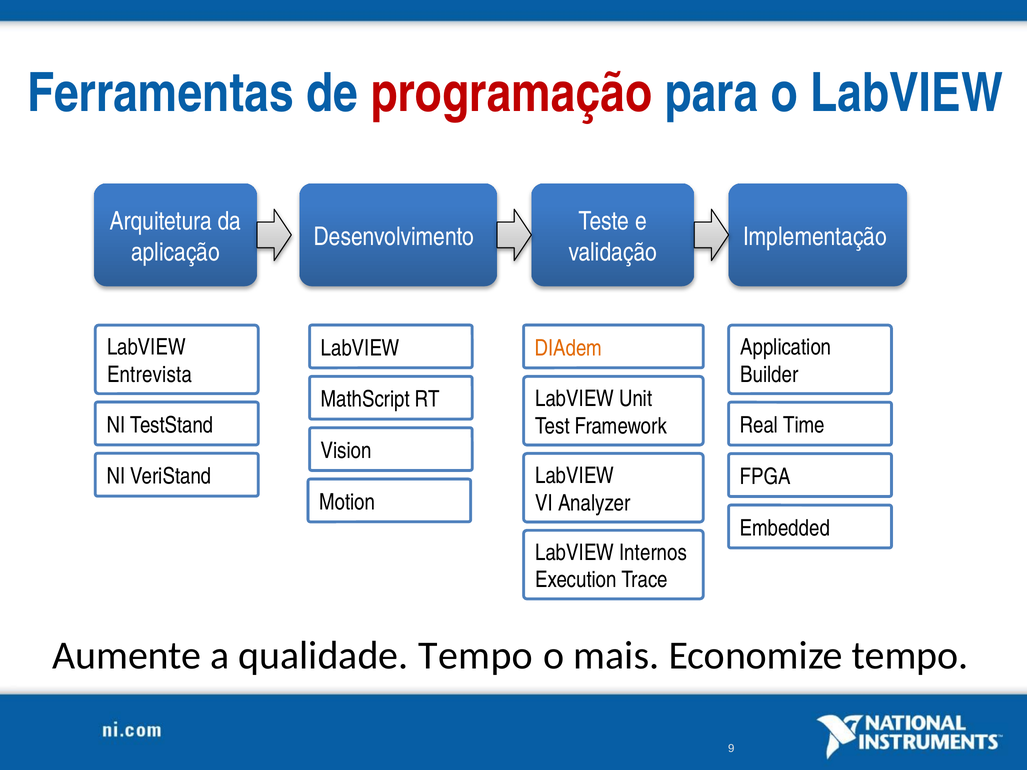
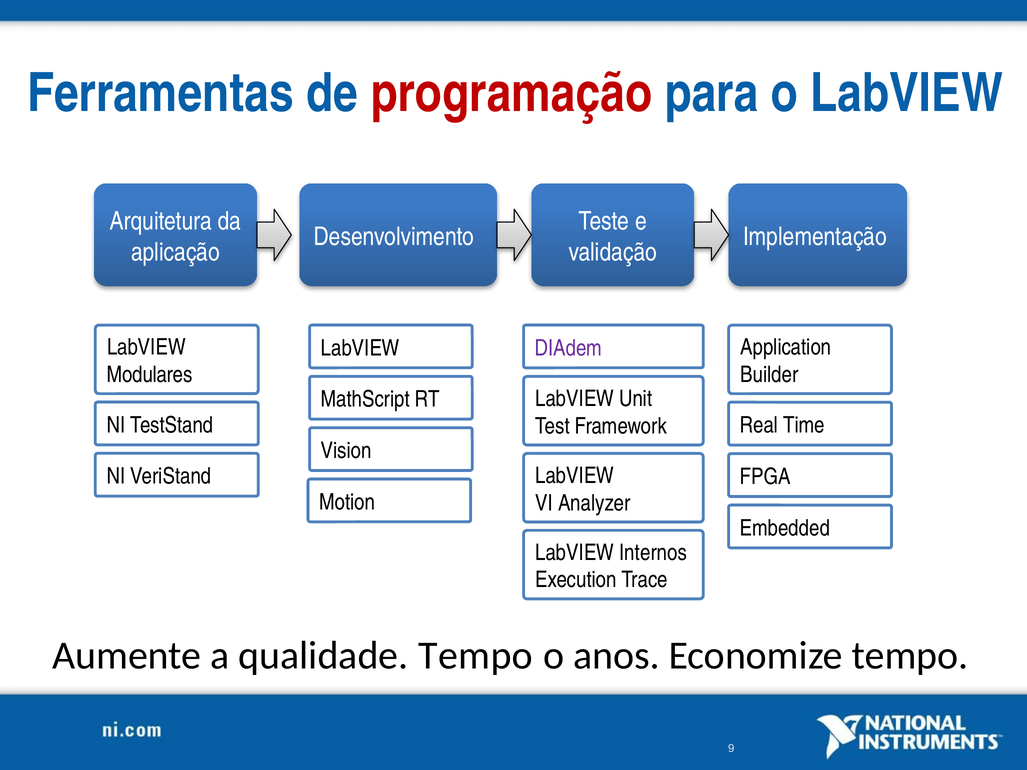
DIAdem colour: orange -> purple (568, 348)
Entrevista: Entrevista -> Modulares (150, 375)
mais: mais -> anos (616, 656)
